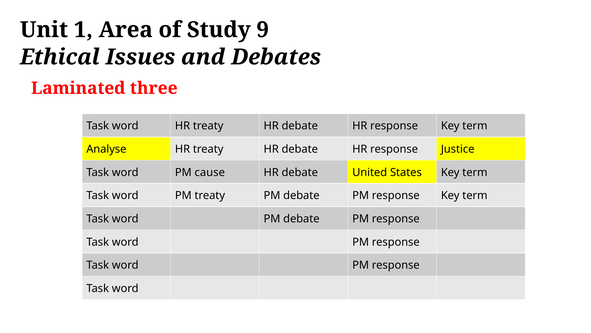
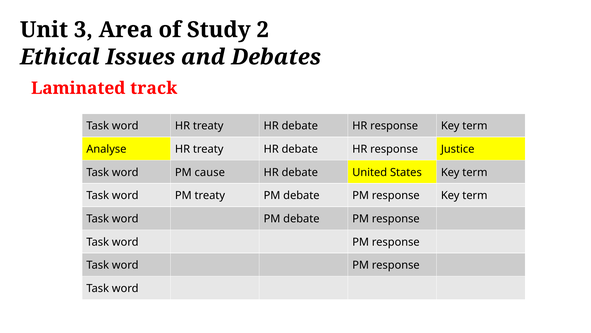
1: 1 -> 3 (83, 30)
9: 9 -> 2 (263, 30)
three: three -> track (154, 88)
